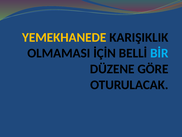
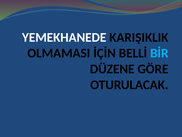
YEMEKHANEDE colour: yellow -> white (64, 37)
